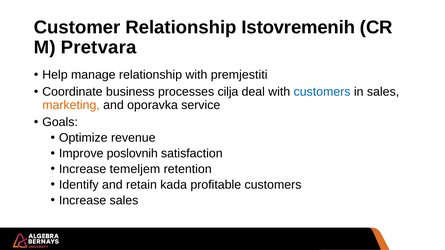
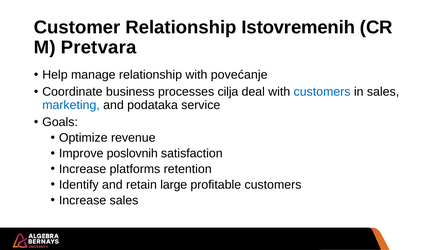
premjestiti: premjestiti -> povećanje (239, 75)
marketing colour: orange -> blue (71, 105)
oporavka: oporavka -> podataka (153, 105)
temeljem: temeljem -> platforms (135, 169)
kada: kada -> large (174, 185)
